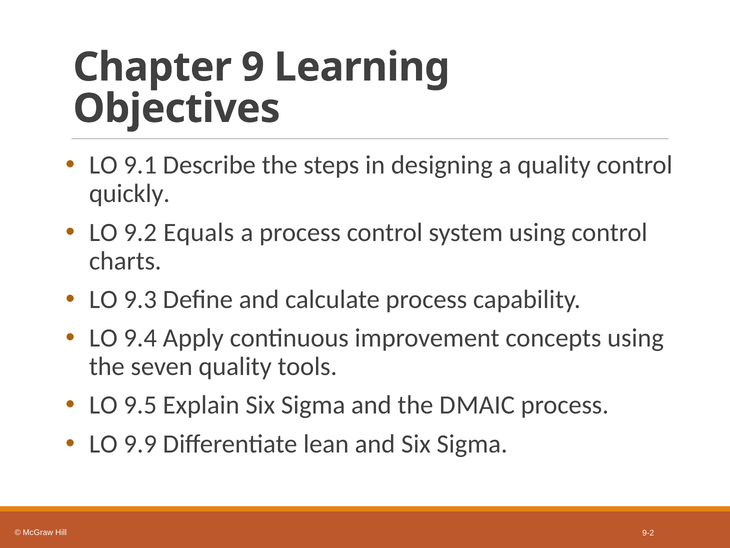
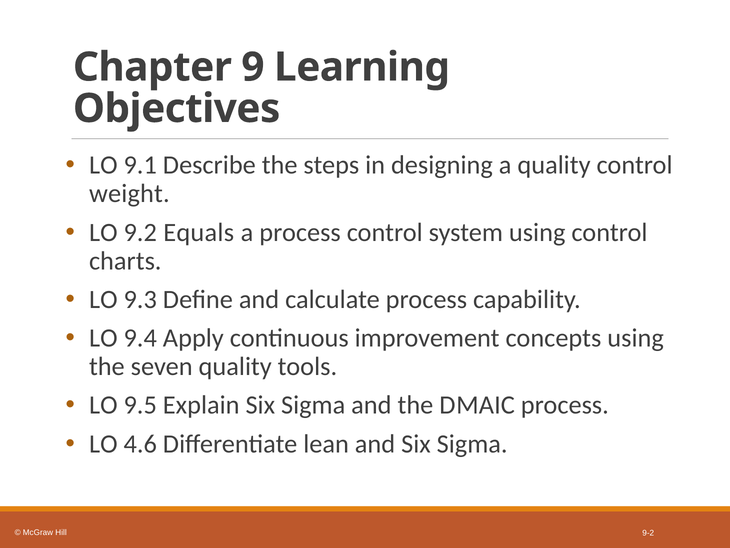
quickly: quickly -> weight (129, 194)
9.9: 9.9 -> 4.6 (140, 443)
